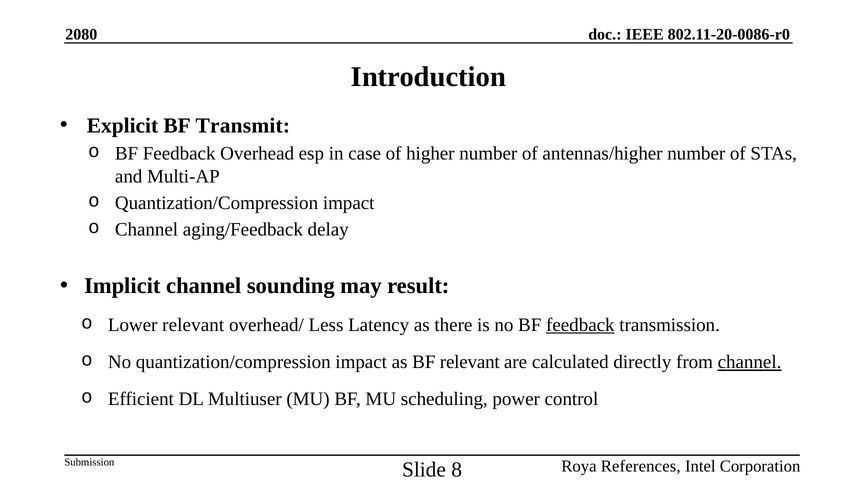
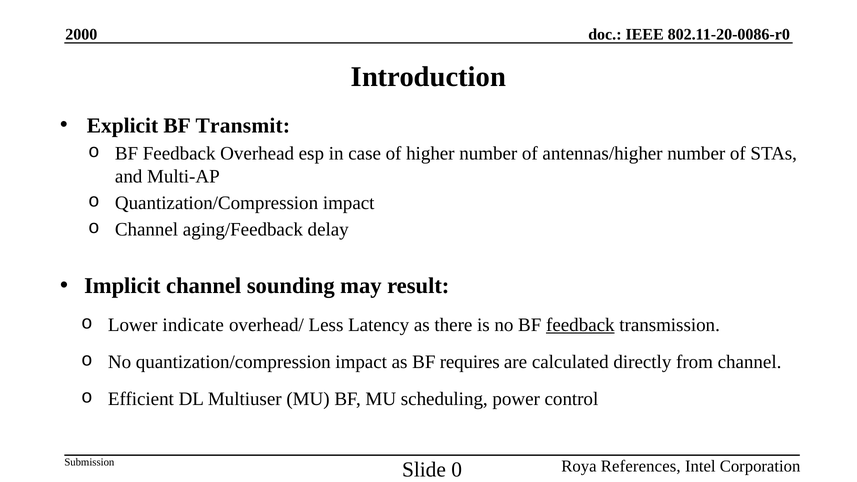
2080: 2080 -> 2000 (81, 34)
Lower relevant: relevant -> indicate (193, 325)
BF relevant: relevant -> requires (470, 362)
channel underline: present -> none (750, 362)
8: 8 -> 0 (457, 470)
